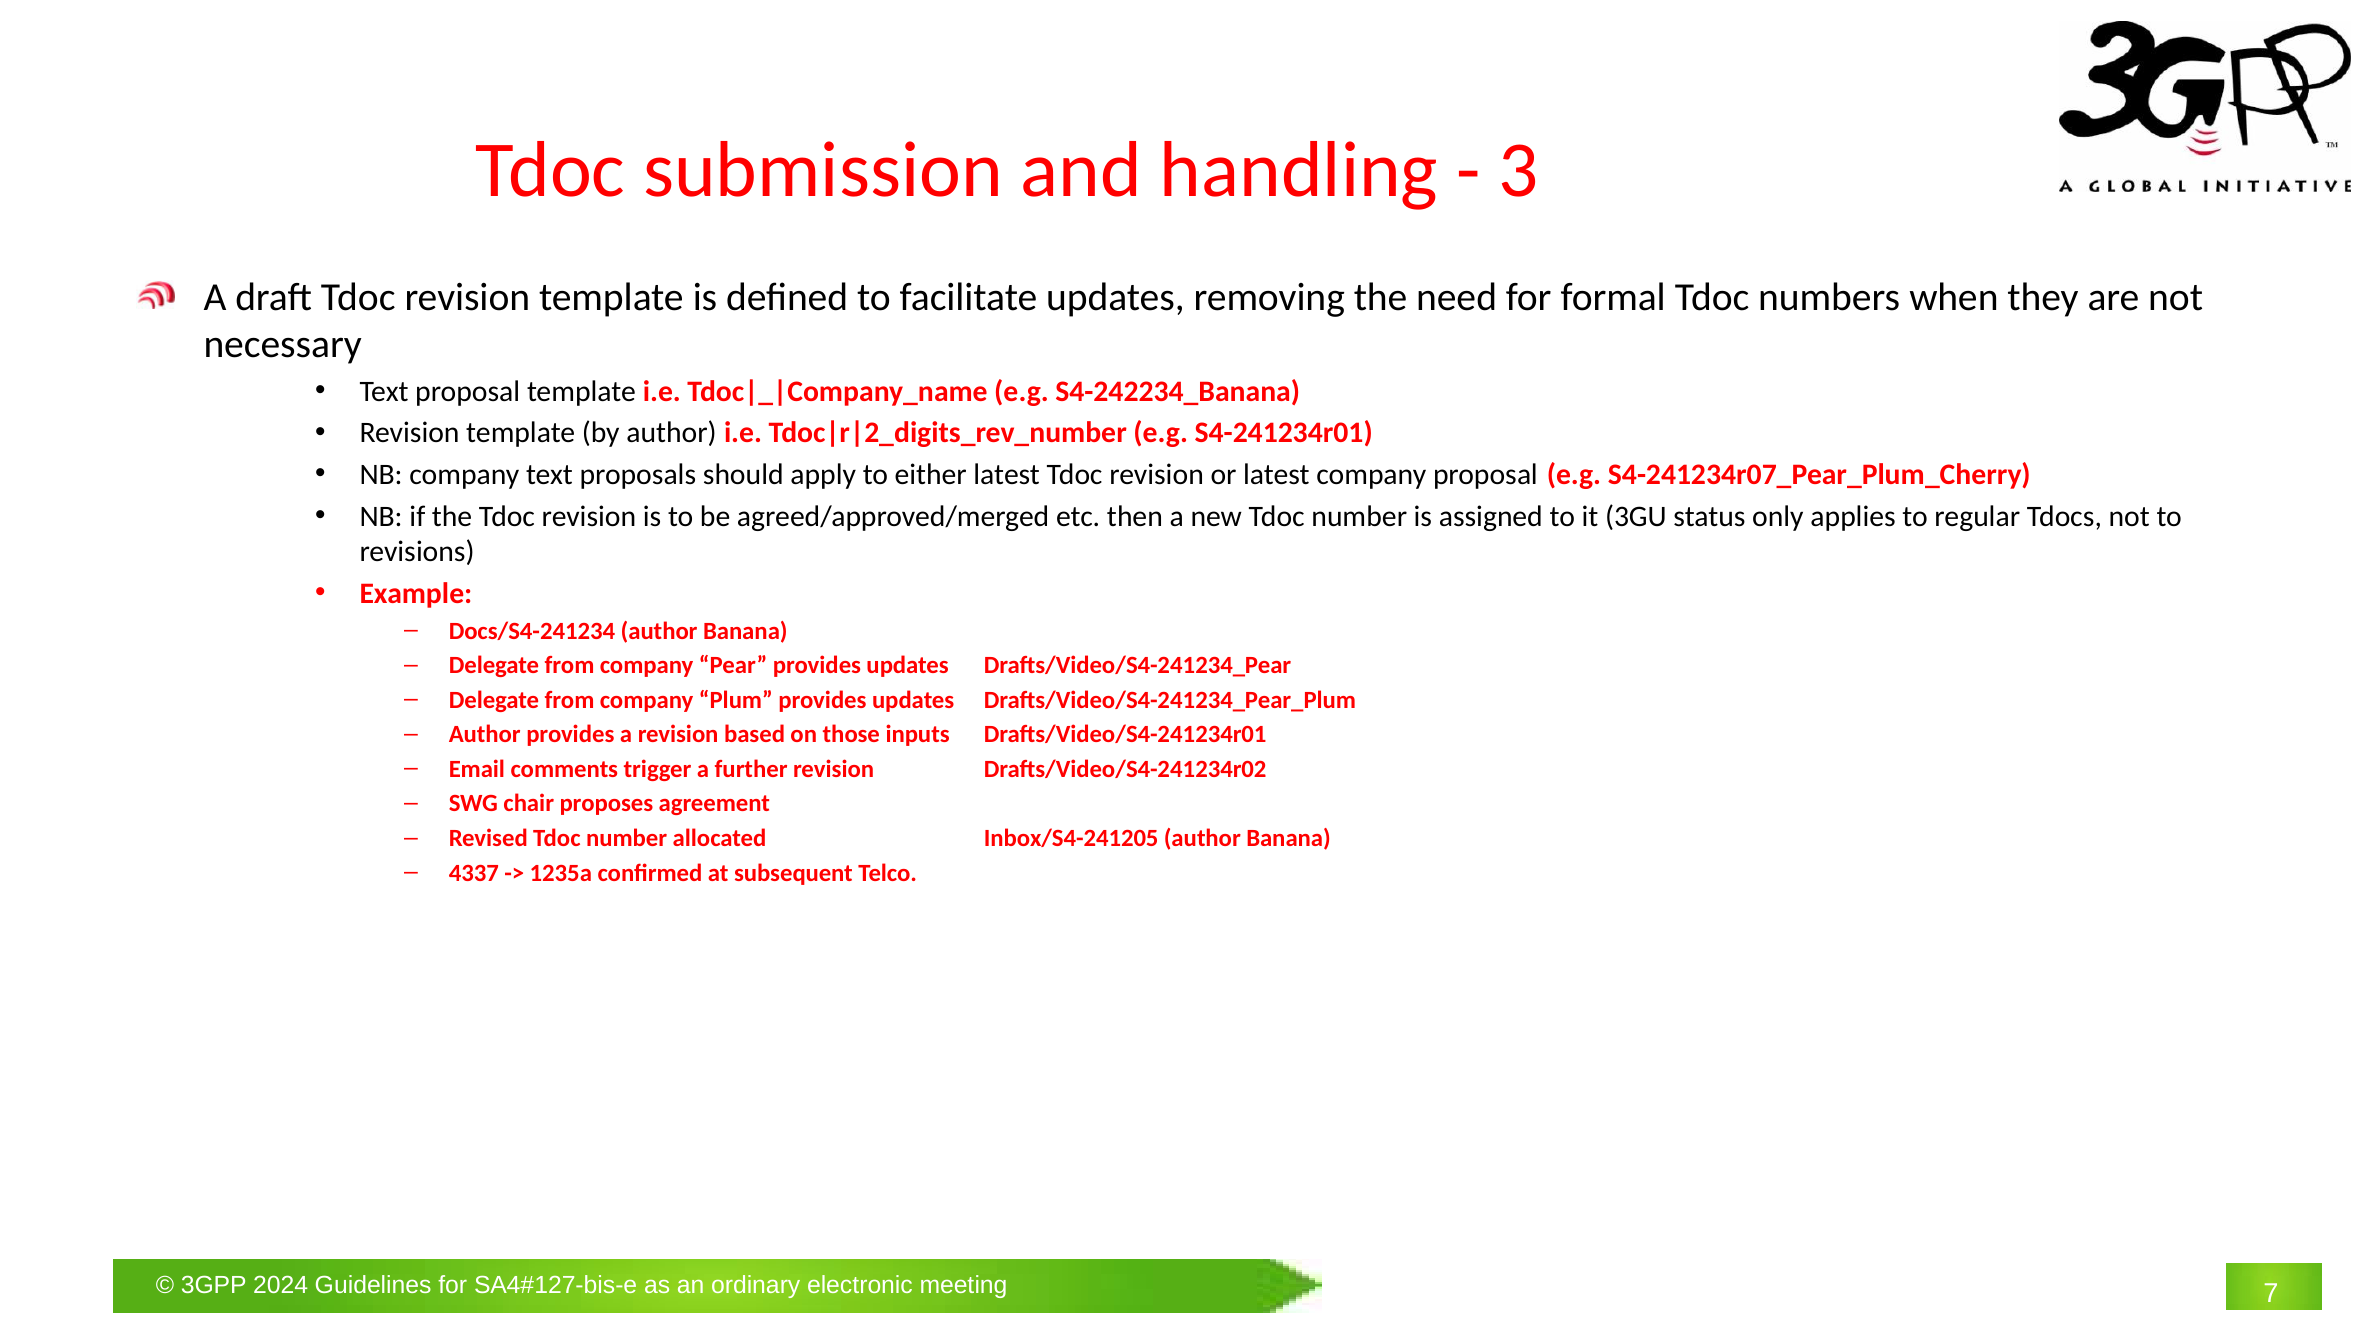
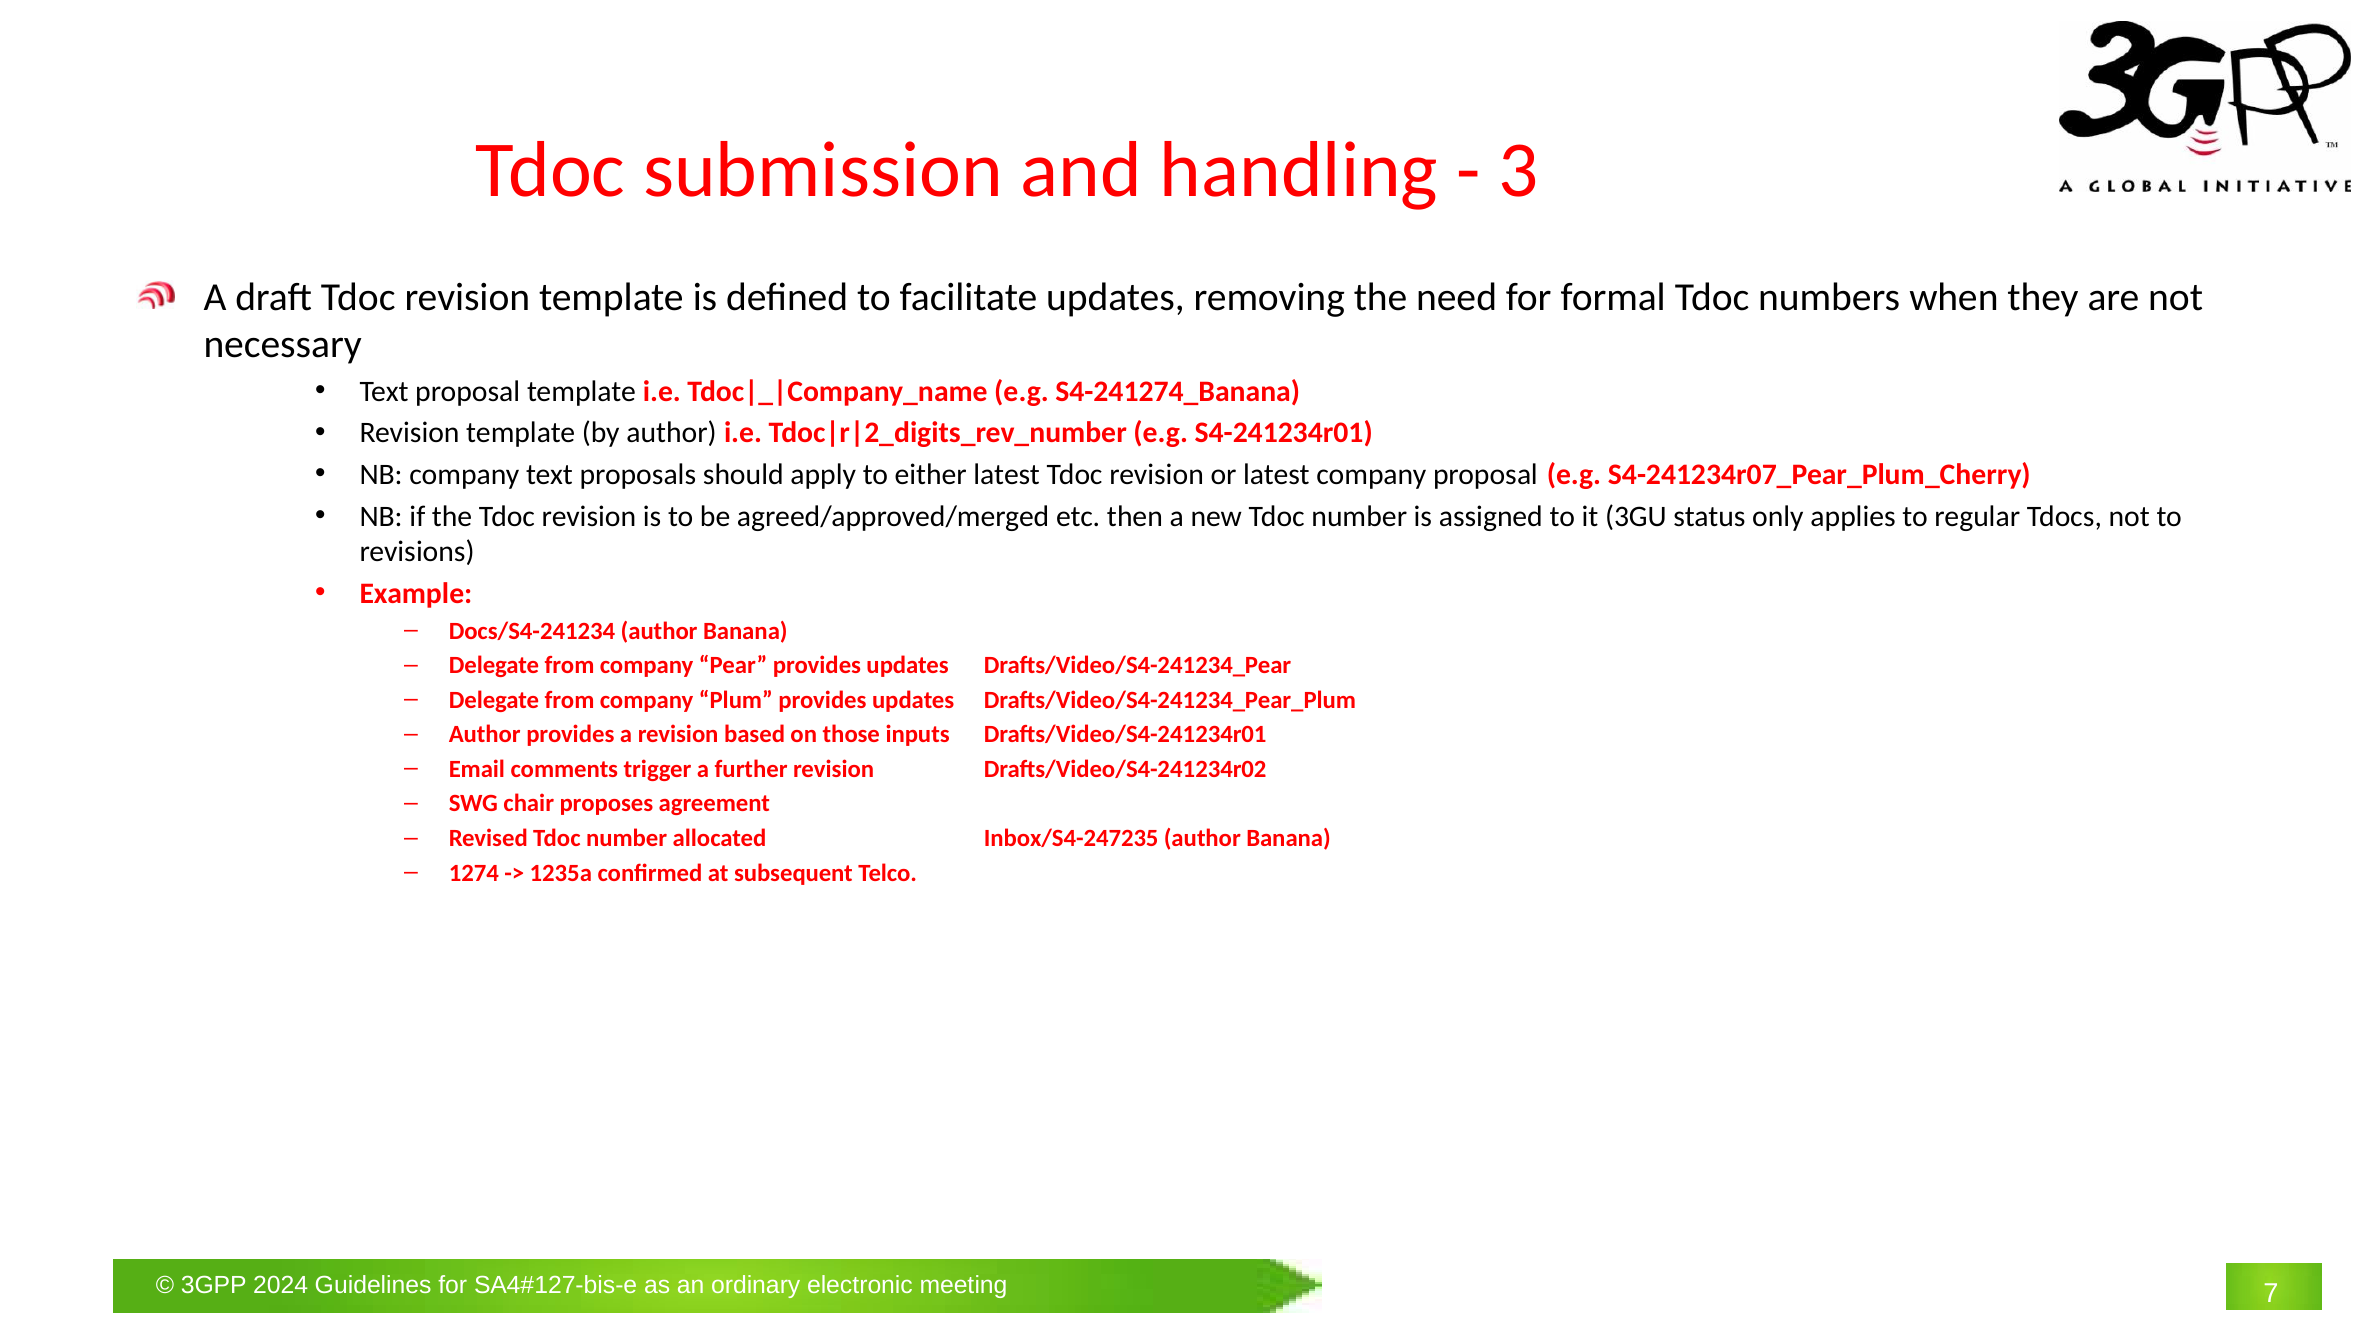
S4-242234_Banana: S4-242234_Banana -> S4-241274_Banana (1178, 391)
Inbox/S4-241205: Inbox/S4-241205 -> Inbox/S4-247235 (1071, 838)
4337: 4337 -> 1274 (474, 873)
